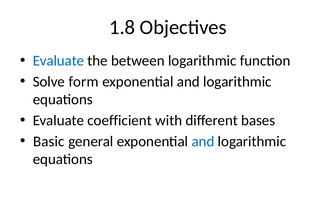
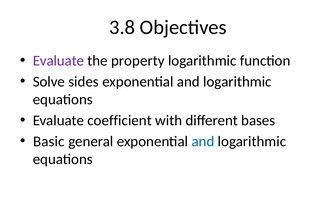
1.8: 1.8 -> 3.8 (122, 27)
Evaluate colour: blue -> purple (58, 61)
between: between -> property (138, 61)
form: form -> sides (84, 82)
